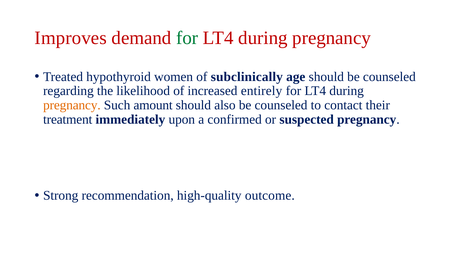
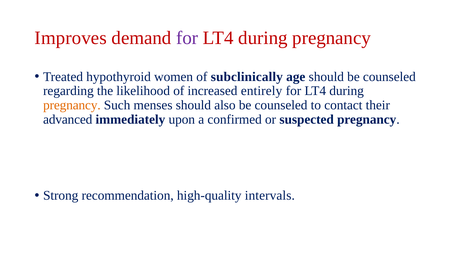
for colour: green -> purple (187, 38)
amount: amount -> menses (153, 105)
treatment: treatment -> advanced (68, 120)
outcome: outcome -> intervals (270, 196)
